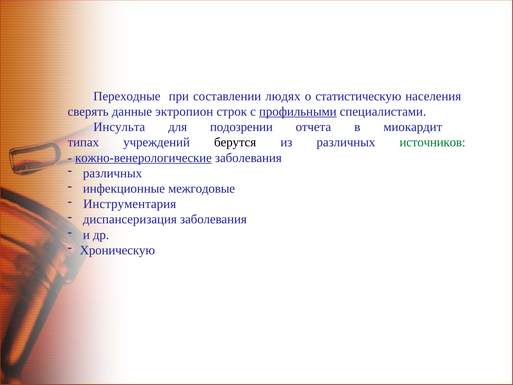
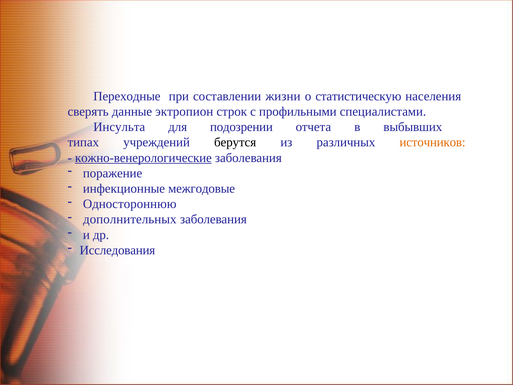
людях: людях -> жизни (283, 96)
профильными underline: present -> none (298, 112)
миокардит: миокардит -> выбывших (413, 127)
источников colour: green -> orange (433, 142)
различных: различных -> поражение (113, 173)
Инструментария: Инструментария -> Одностороннюю (130, 204)
диспансеризация: диспансеризация -> дополнительных (130, 219)
Хроническую: Хроническую -> Исследования (117, 250)
